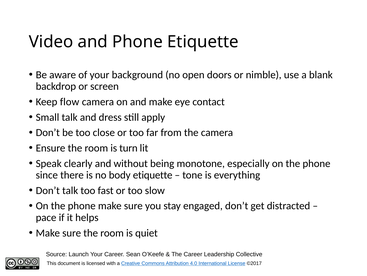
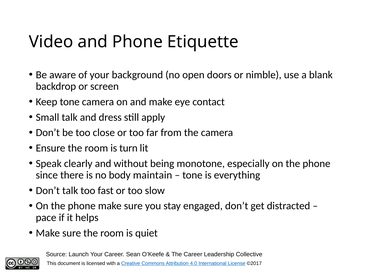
Keep flow: flow -> tone (70, 102)
body etiquette: etiquette -> maintain (153, 175)
